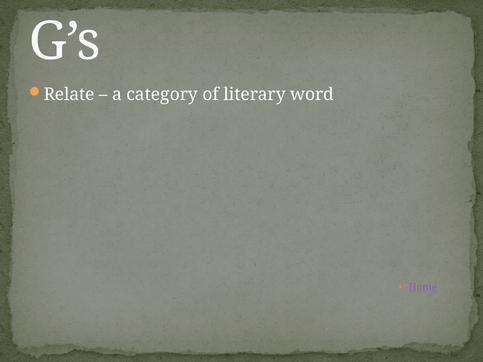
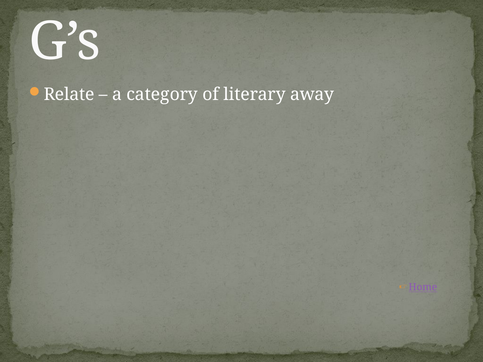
word: word -> away (312, 95)
